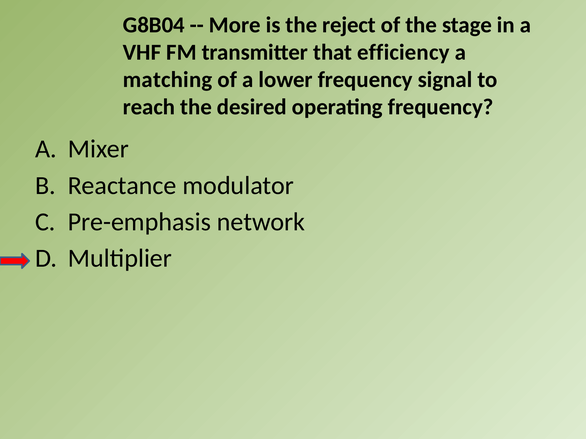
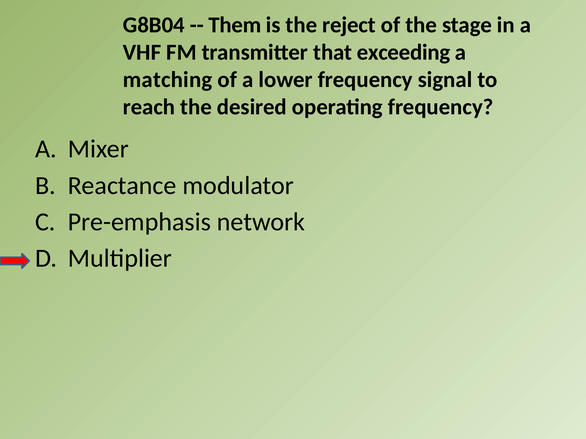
More: More -> Them (235, 25)
efficiency: efficiency -> exceeding (404, 52)
